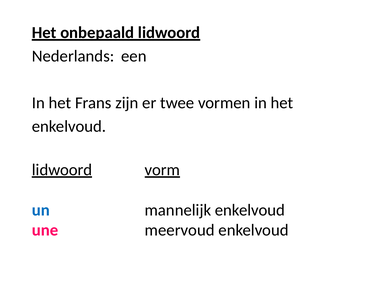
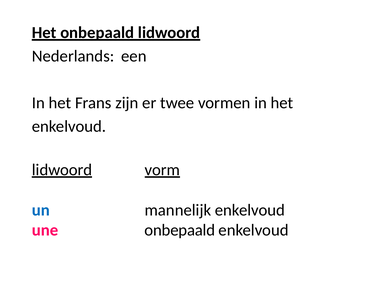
une meervoud: meervoud -> onbepaald (180, 230)
